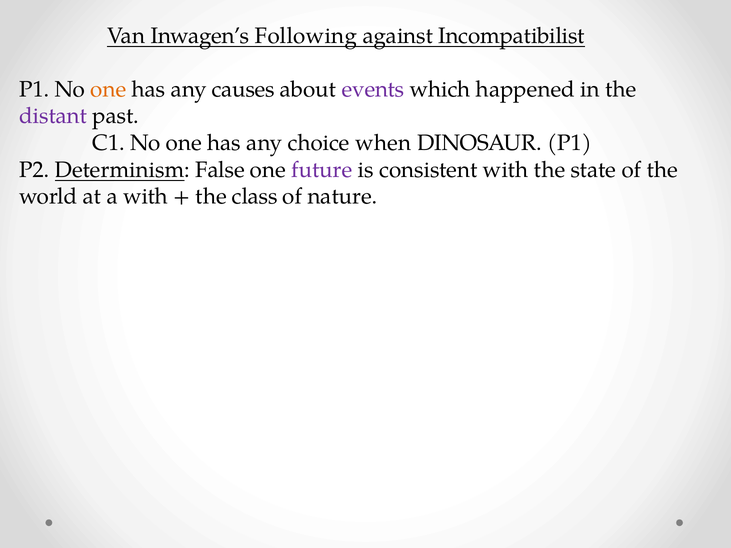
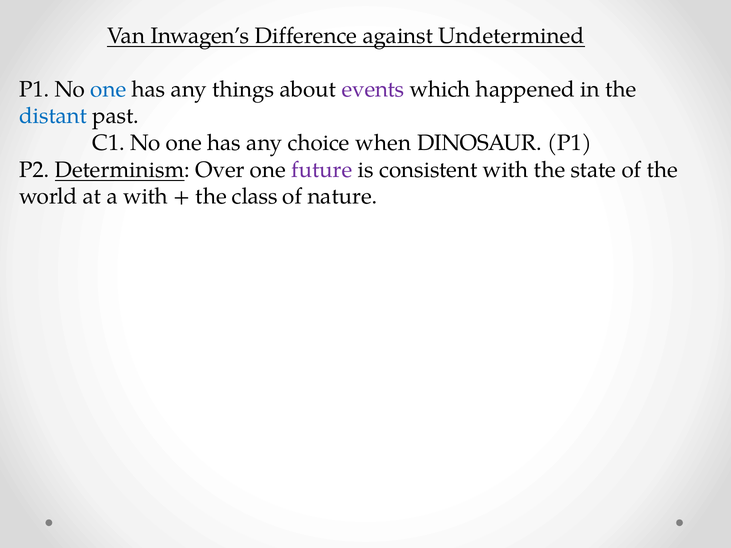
Following: Following -> Difference (306, 36)
Incompatibilist: Incompatibilist -> Undetermined (511, 36)
one colour: orange -> blue (108, 89)
causes: causes -> things (243, 89)
distant colour: purple -> blue (53, 116)
False: False -> Over (220, 170)
